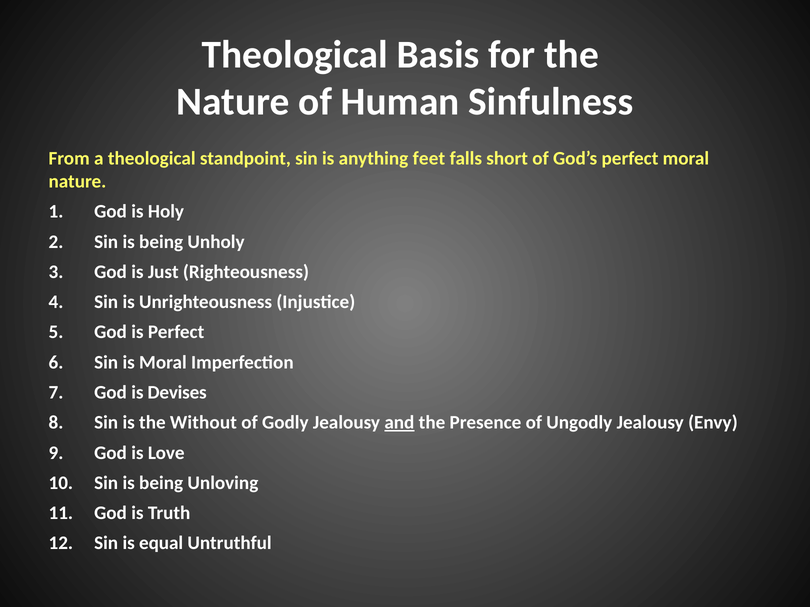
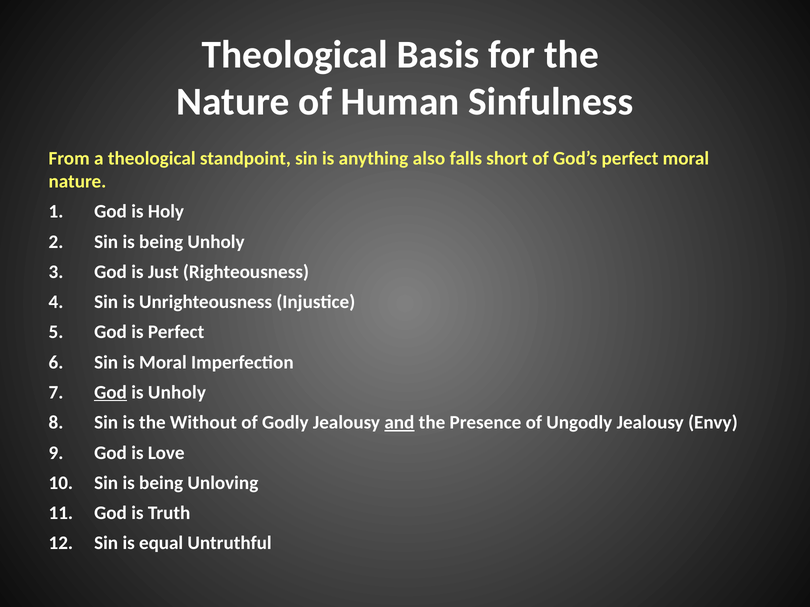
feet: feet -> also (429, 159)
God underline: none -> present (111, 393)
is Devises: Devises -> Unholy (177, 393)
